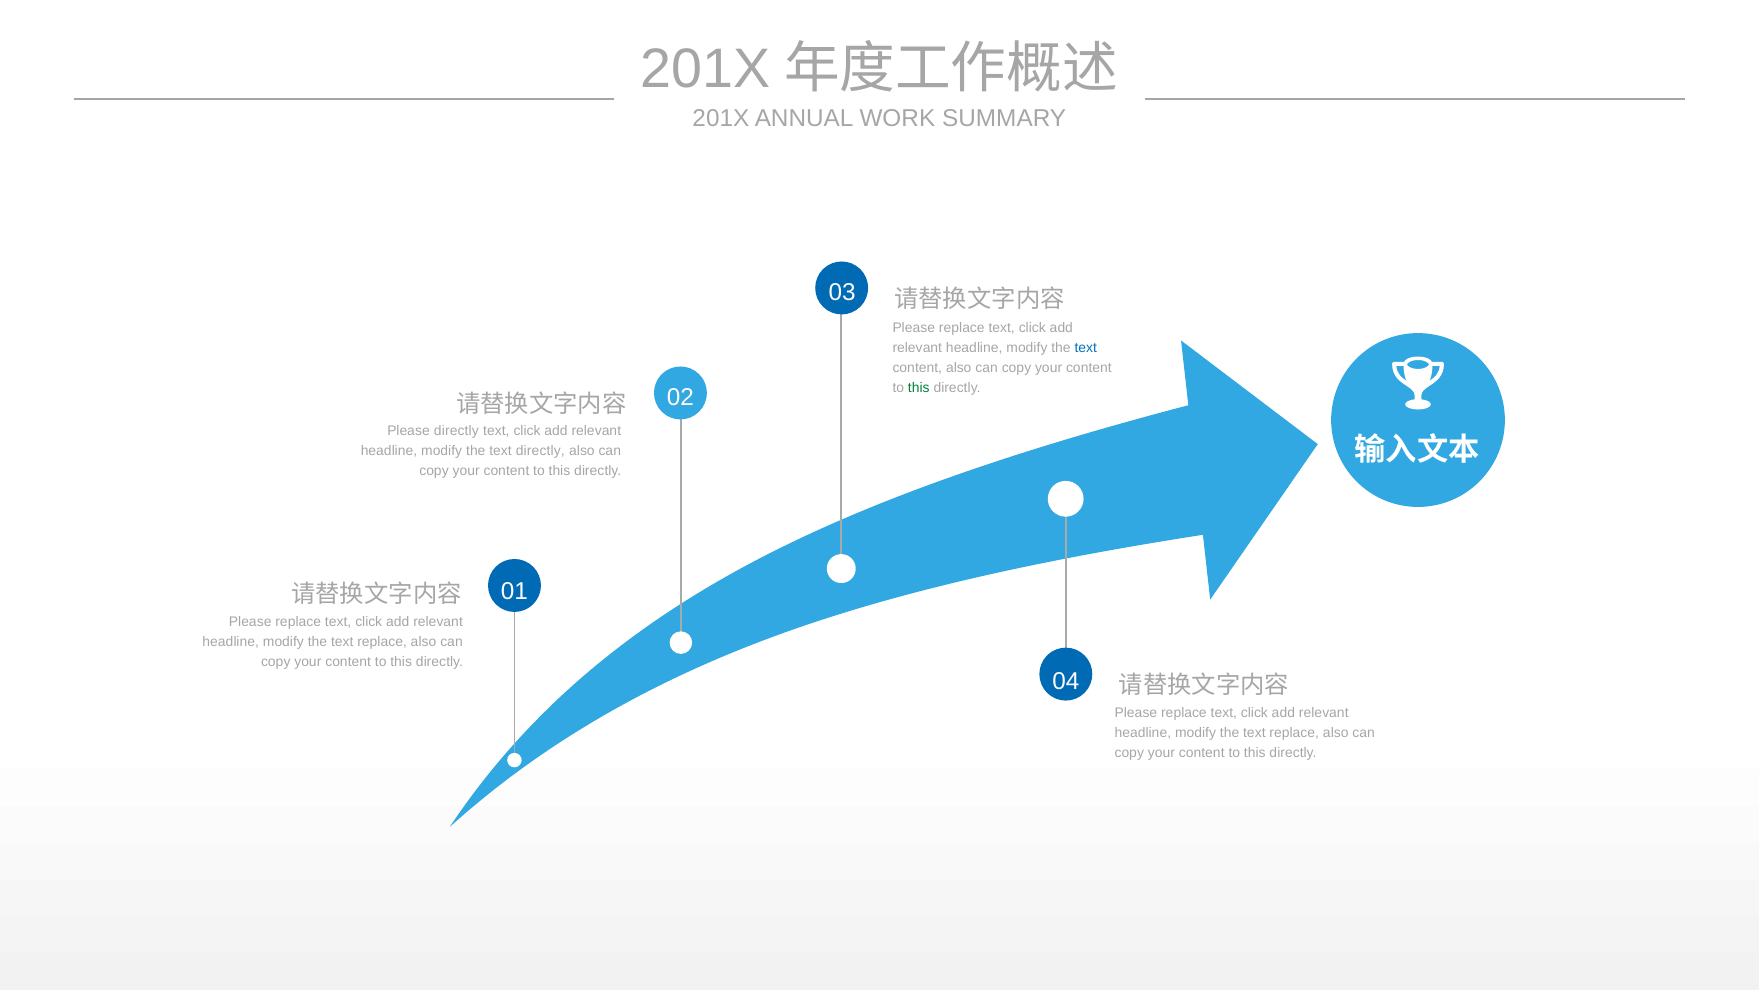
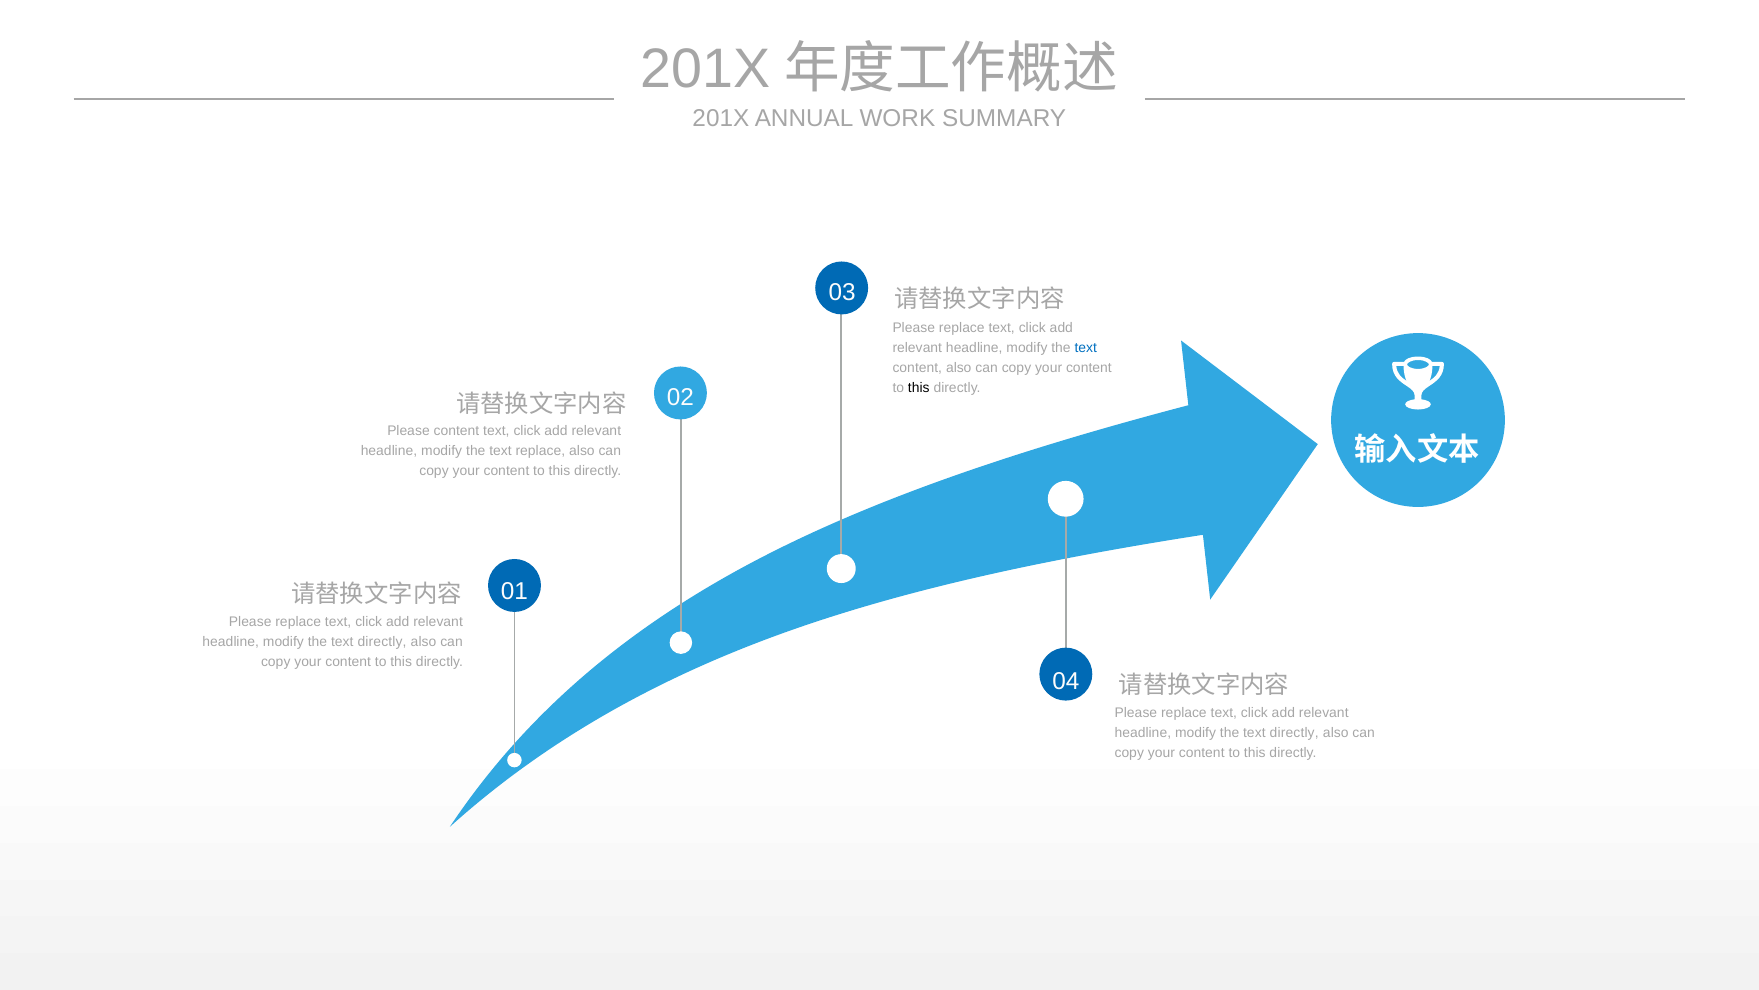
this colour: green -> black (919, 388)
Please directly: directly -> content (456, 431)
text directly: directly -> replace (540, 451)
replace: replace -> directly (382, 642)
replace: replace -> directly (1294, 733)
